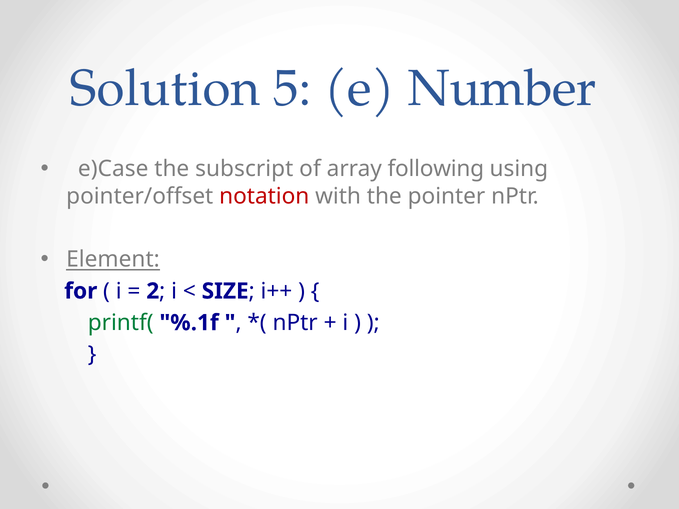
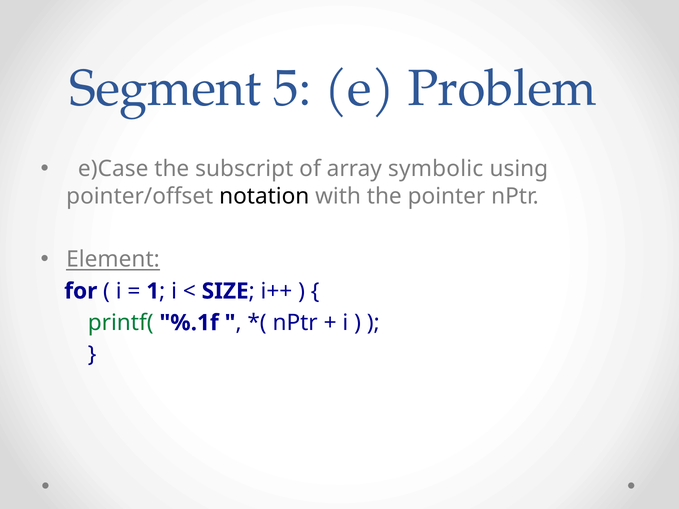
Solution: Solution -> Segment (165, 88)
Number: Number -> Problem (502, 88)
following: following -> symbolic (436, 169)
notation colour: red -> black (264, 196)
2: 2 -> 1 (153, 291)
